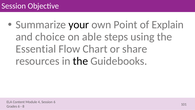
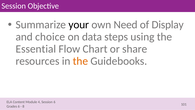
Point: Point -> Need (126, 25)
Explain: Explain -> Display (168, 25)
able: able -> data (92, 37)
the colour: black -> orange (80, 61)
